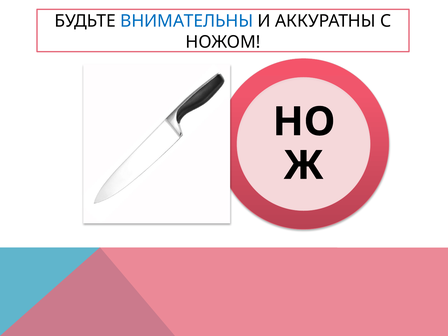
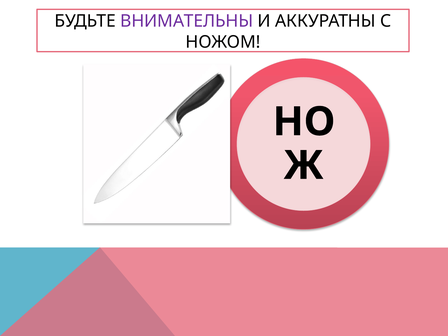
ВНИМАТЕЛЬНЫ colour: blue -> purple (187, 21)
